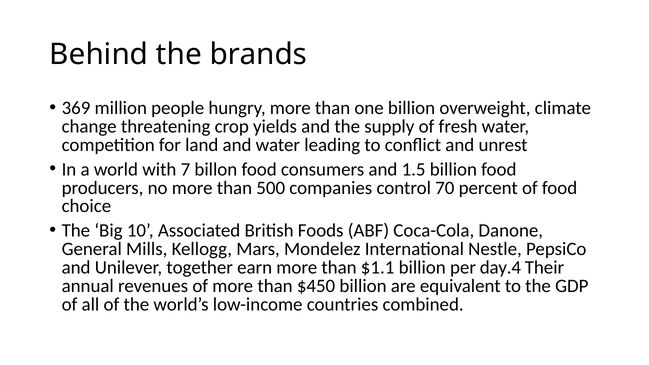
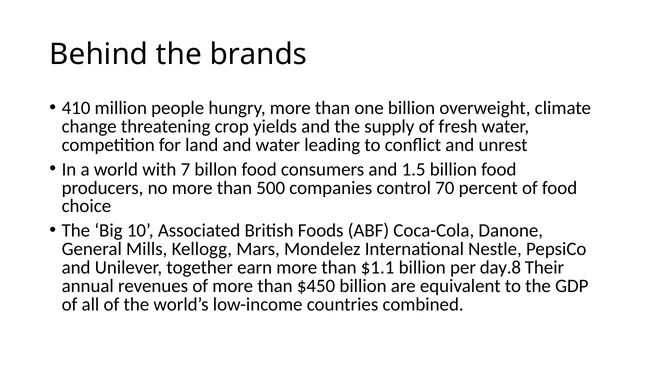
369: 369 -> 410 (76, 108)
day.4: day.4 -> day.8 (500, 268)
